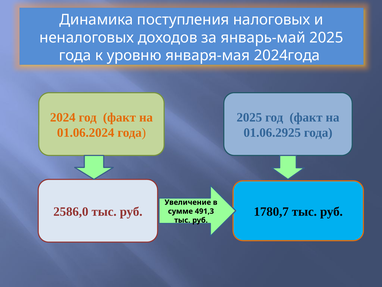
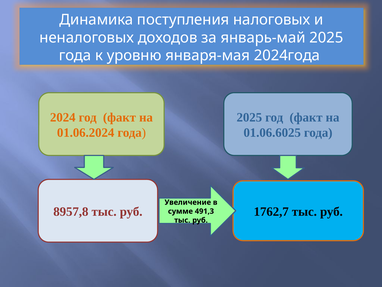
01.06.2925: 01.06.2925 -> 01.06.6025 (272, 132)
2586,0: 2586,0 -> 8957,8 (71, 211)
1780,7: 1780,7 -> 1762,7 (271, 211)
